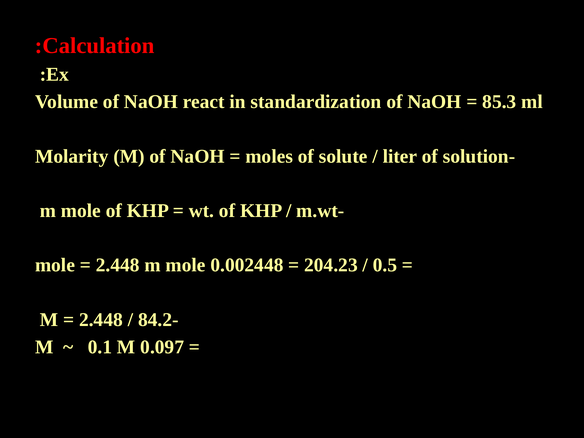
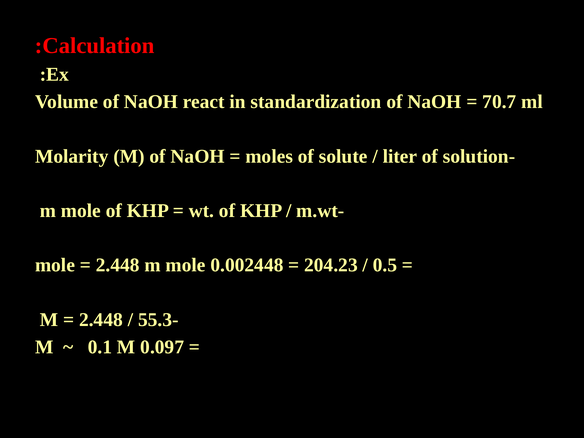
85.3: 85.3 -> 70.7 (499, 102)
84.2: 84.2 -> 55.3 (155, 320)
